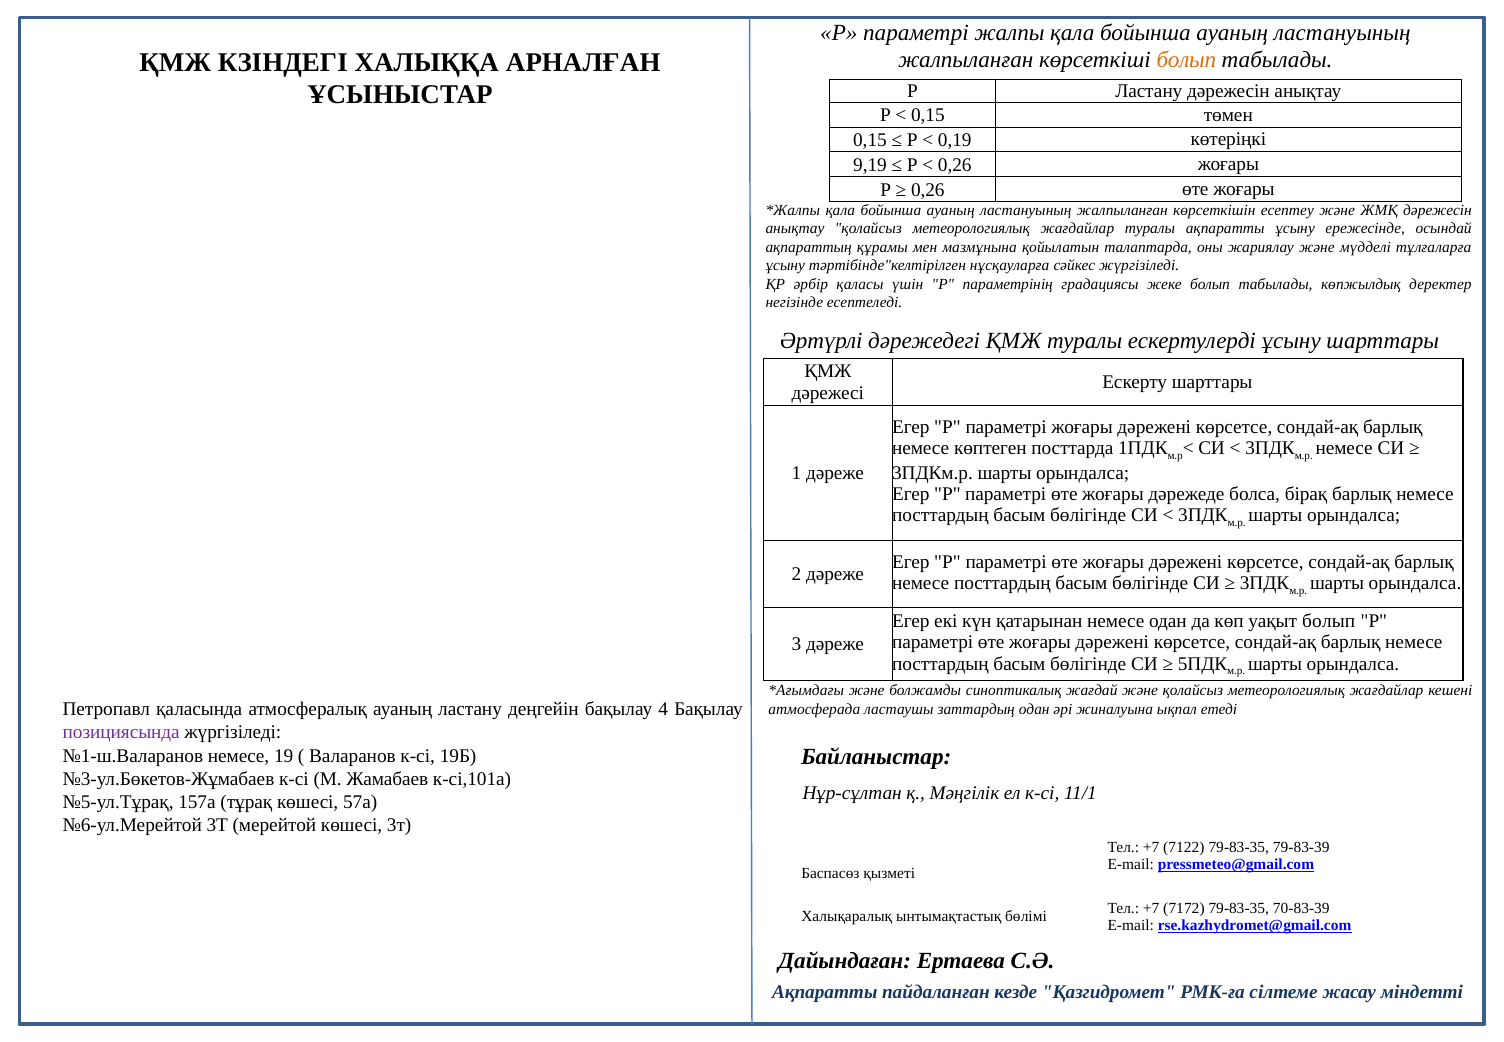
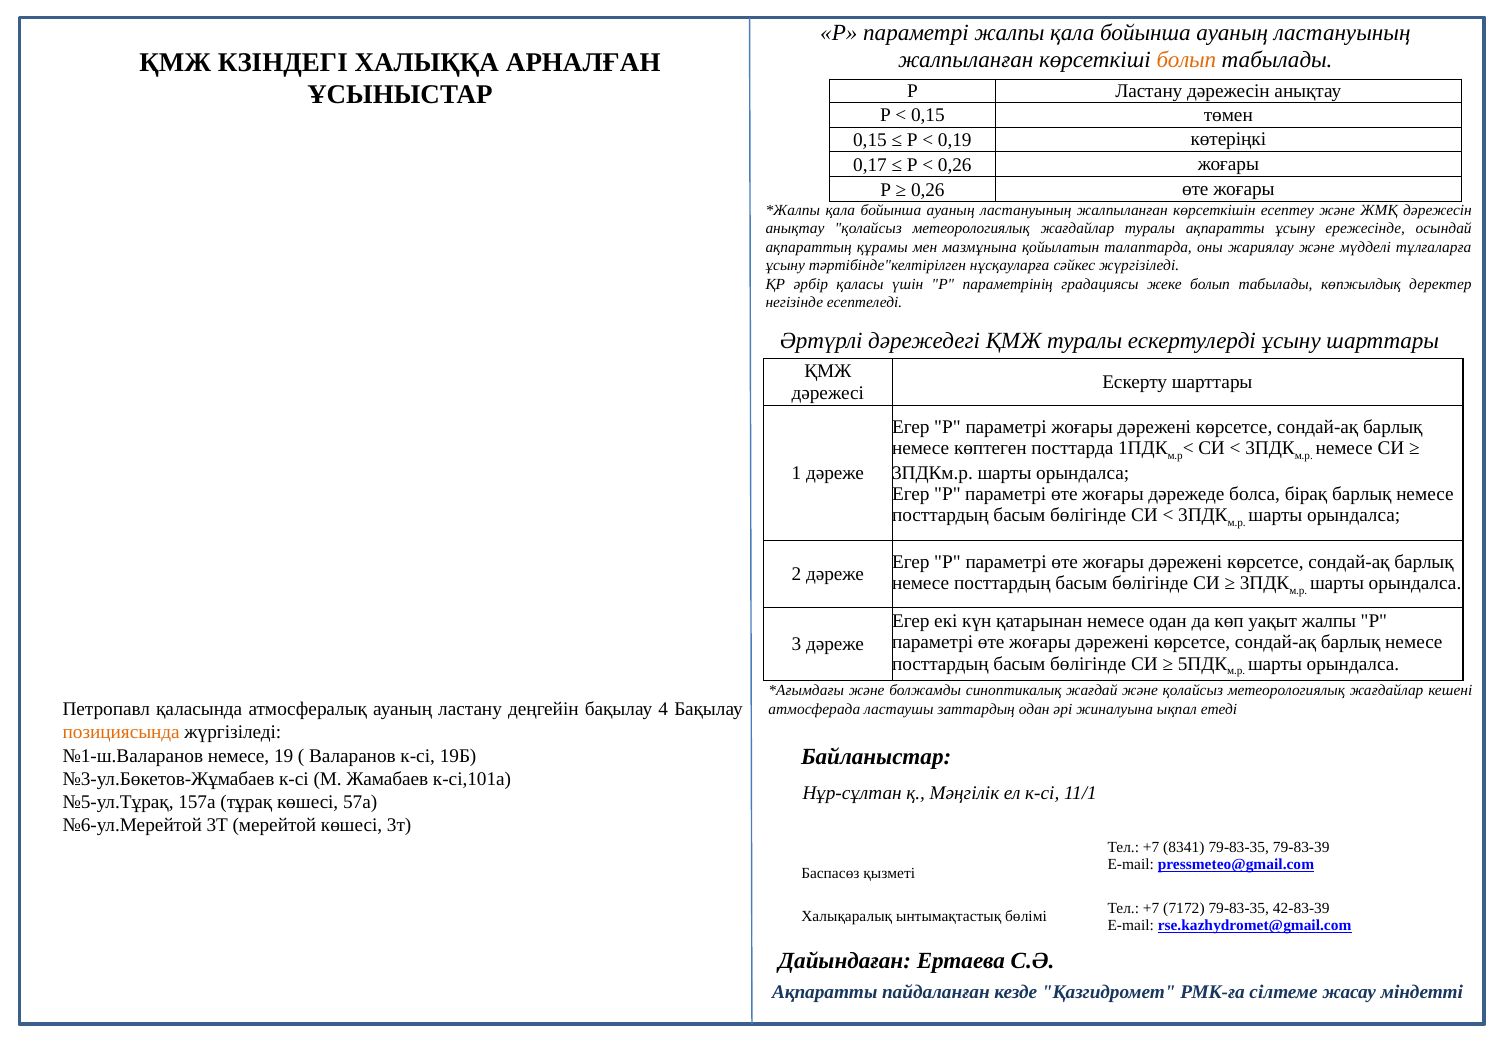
9,19: 9,19 -> 0,17 (870, 165)
уақыт болып: болып -> жалпы (1329, 621)
позициясында colour: purple -> orange (121, 732)
7122: 7122 -> 8341 (1184, 847)
70-83-39: 70-83-39 -> 42-83-39 (1301, 907)
